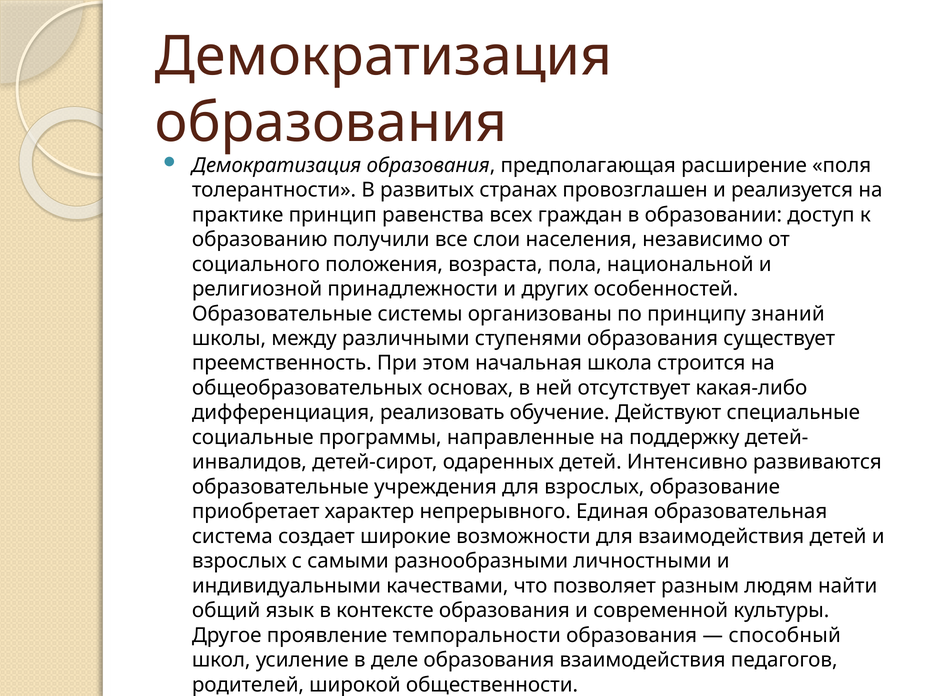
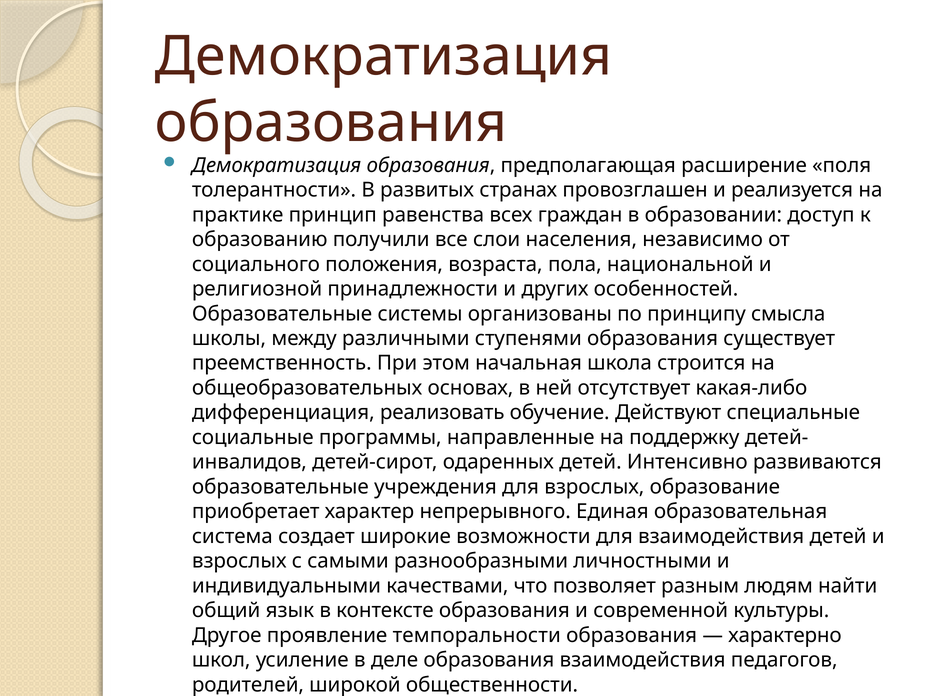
знаний: знаний -> смысла (788, 314)
способный: способный -> характерно (785, 635)
